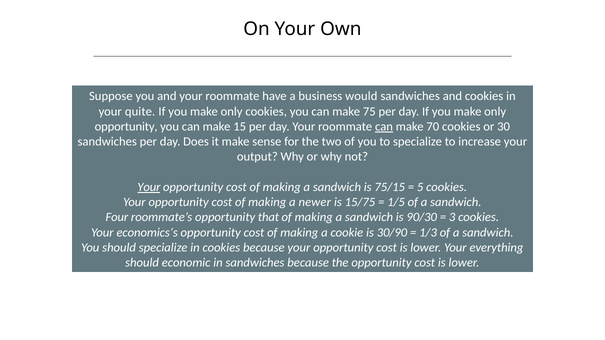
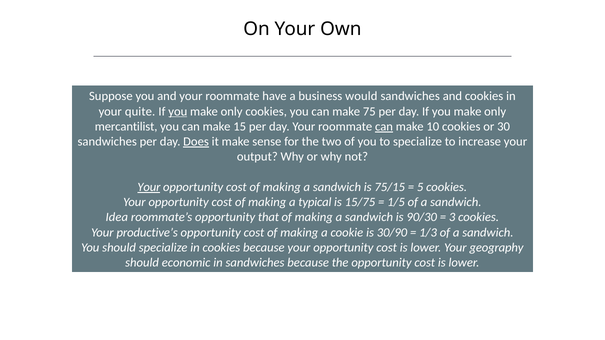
you underline: none -> present (178, 112)
opportunity: opportunity -> mercantilist (126, 127)
70: 70 -> 10 (433, 127)
Does underline: none -> present (196, 142)
newer: newer -> typical (315, 202)
Four: Four -> Idea (117, 217)
economics’s: economics’s -> productive’s (147, 233)
everything: everything -> geography (497, 248)
